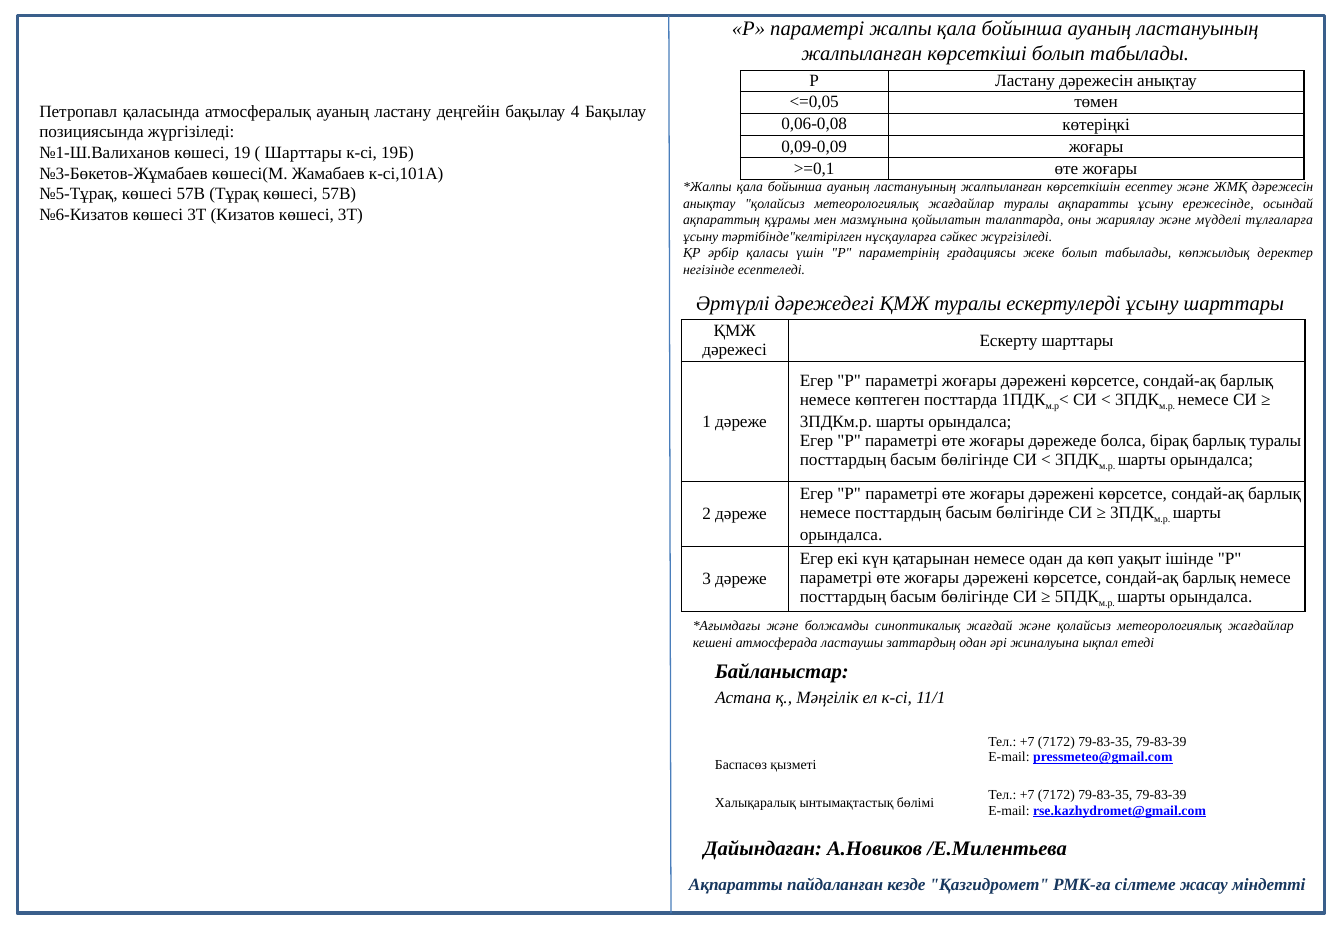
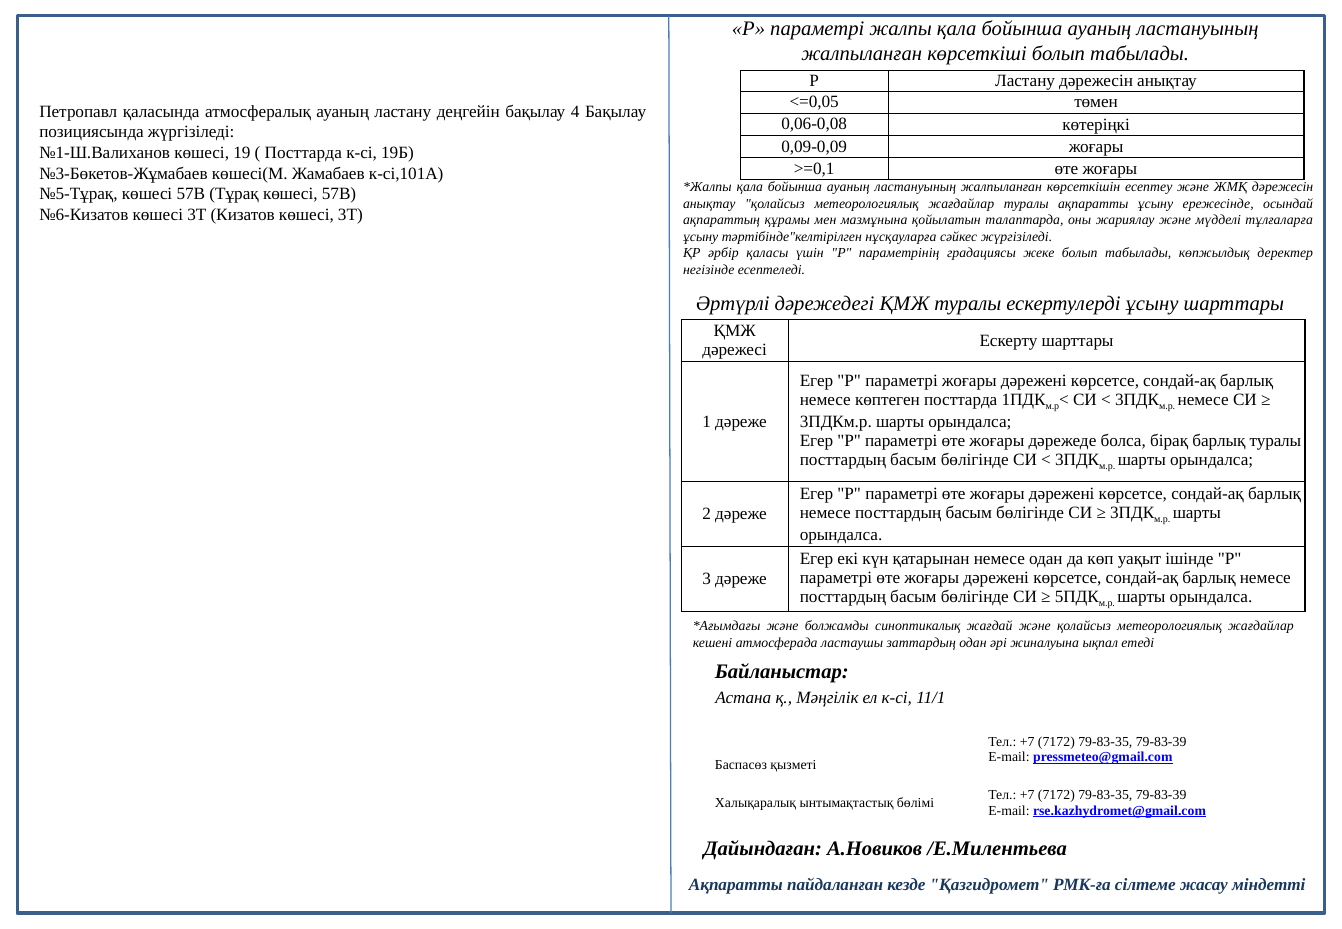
Шарттары: Шарттары -> Посттарда (303, 153)
